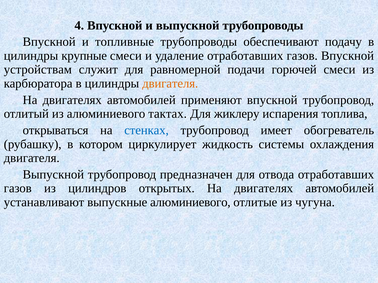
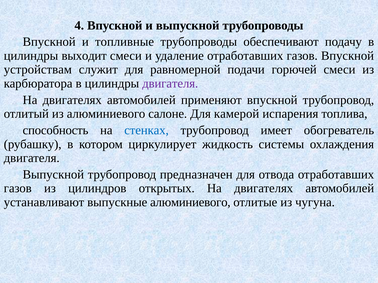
крупные: крупные -> выходит (84, 56)
двигателя colour: orange -> purple (170, 84)
тактах: тактах -> салоне (168, 114)
жиклеру: жиклеру -> камерой (237, 114)
открываться: открываться -> способность (56, 130)
